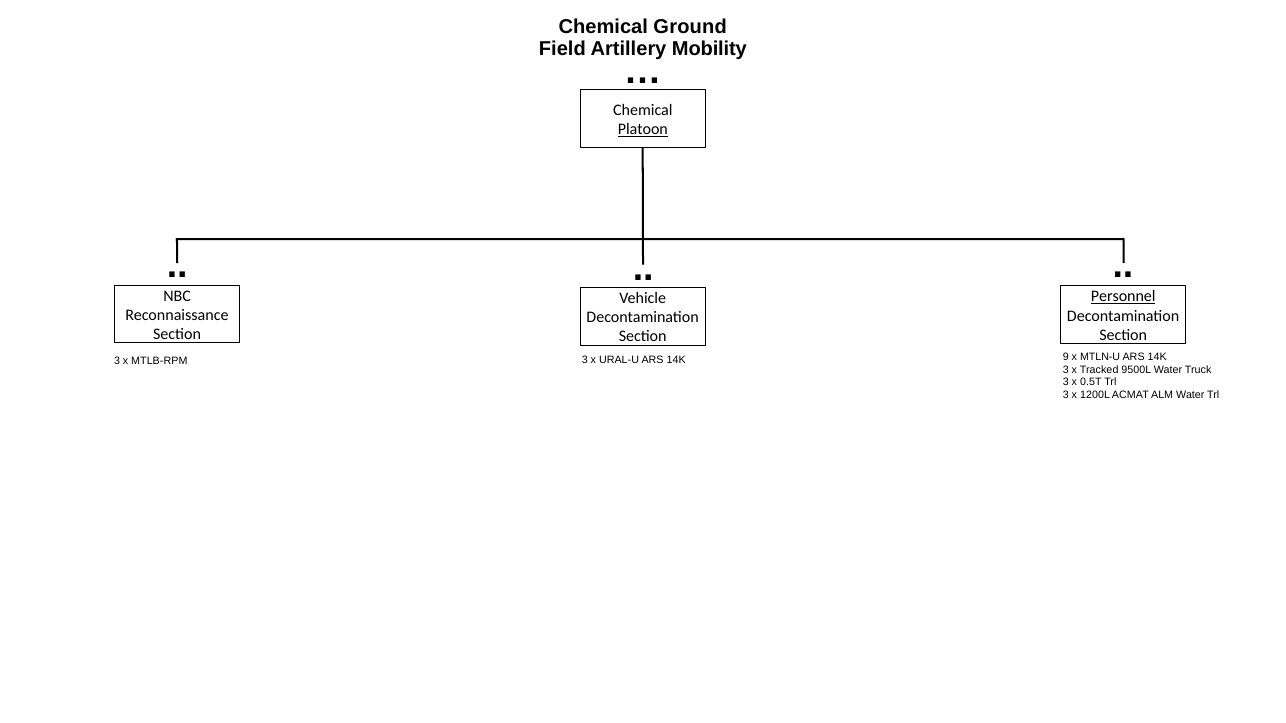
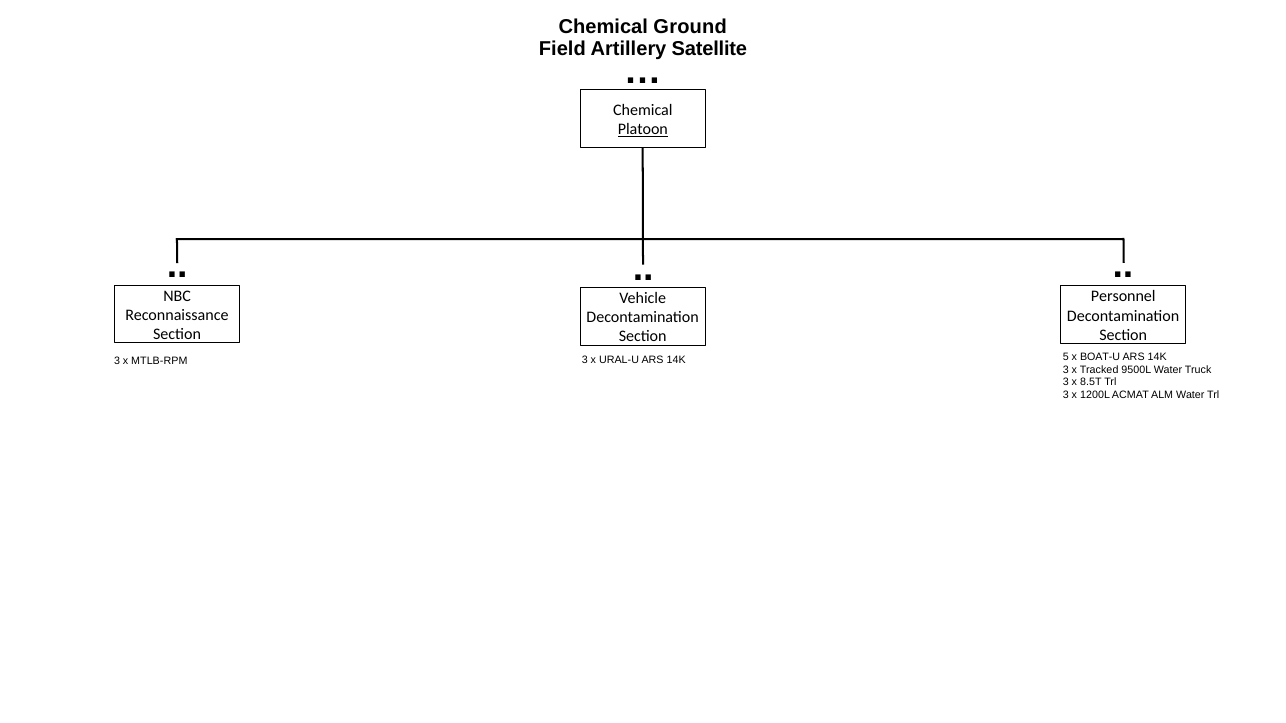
Mobility: Mobility -> Satellite (709, 49)
Personnel underline: present -> none (1123, 297)
9: 9 -> 5 (1066, 357)
MTLN-U: MTLN-U -> BOAT-U (1100, 357)
0.5T: 0.5T -> 8.5T (1091, 383)
